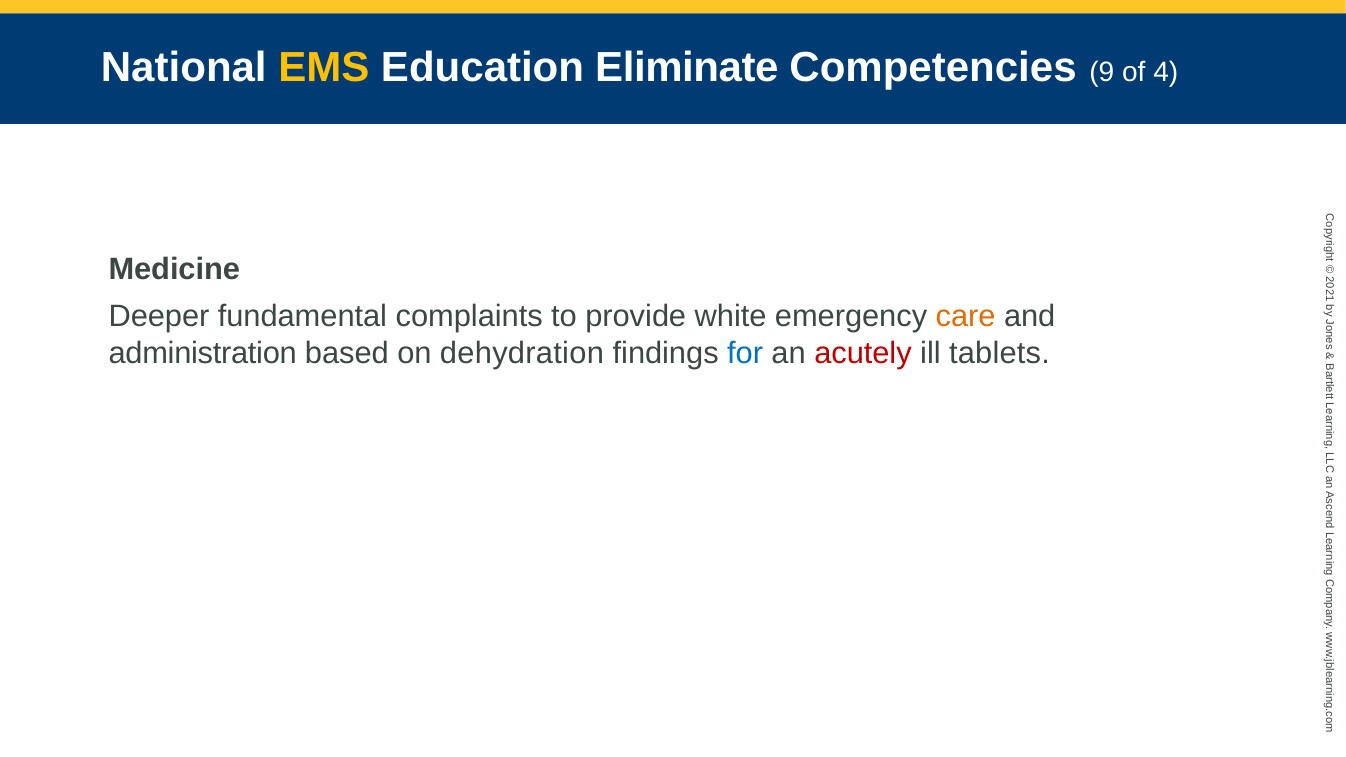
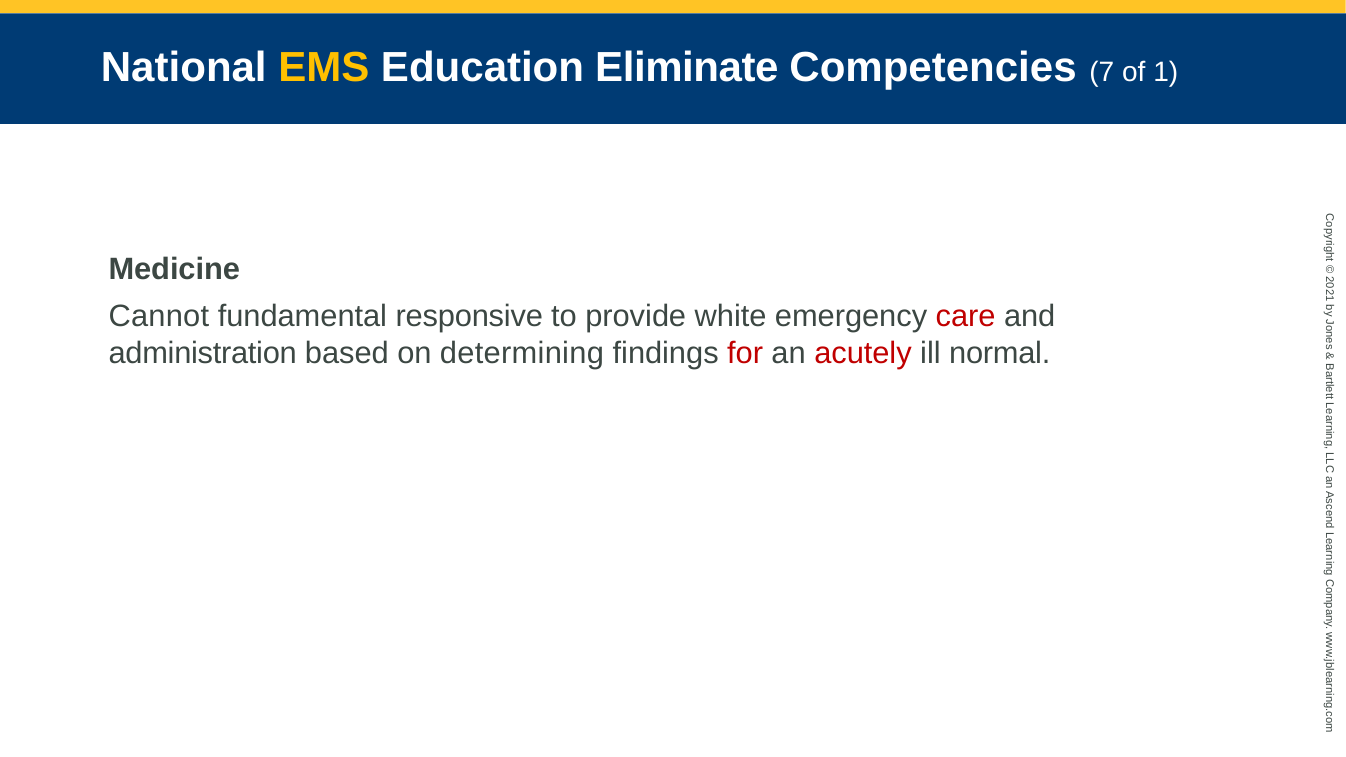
9: 9 -> 7 (1102, 72)
of 4: 4 -> 1 (1166, 72)
Deeper: Deeper -> Cannot (159, 317)
complaints: complaints -> responsive (469, 317)
care colour: orange -> red (966, 317)
dehydration: dehydration -> determining (522, 354)
for colour: blue -> red (745, 354)
tablets: tablets -> normal (1000, 354)
